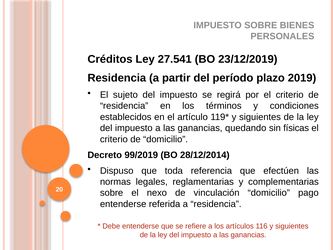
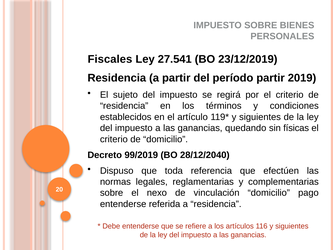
Créditos: Créditos -> Fiscales (110, 59)
período plazo: plazo -> partir (271, 78)
28/12/2014: 28/12/2014 -> 28/12/2040 (205, 155)
